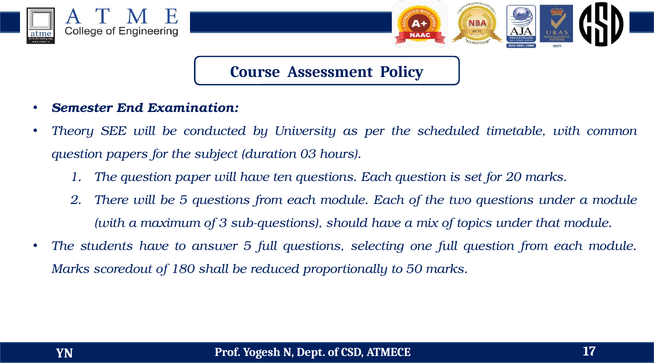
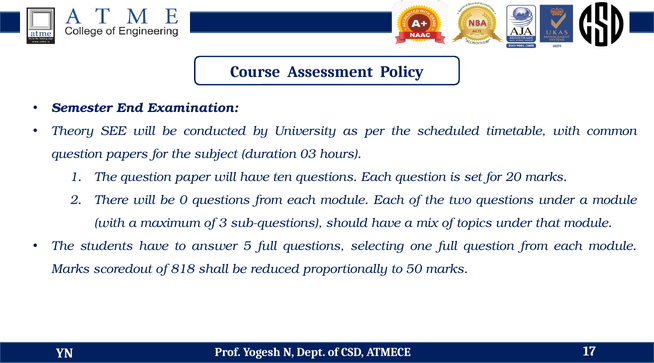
be 5: 5 -> 0 (183, 200)
180: 180 -> 818 (183, 269)
